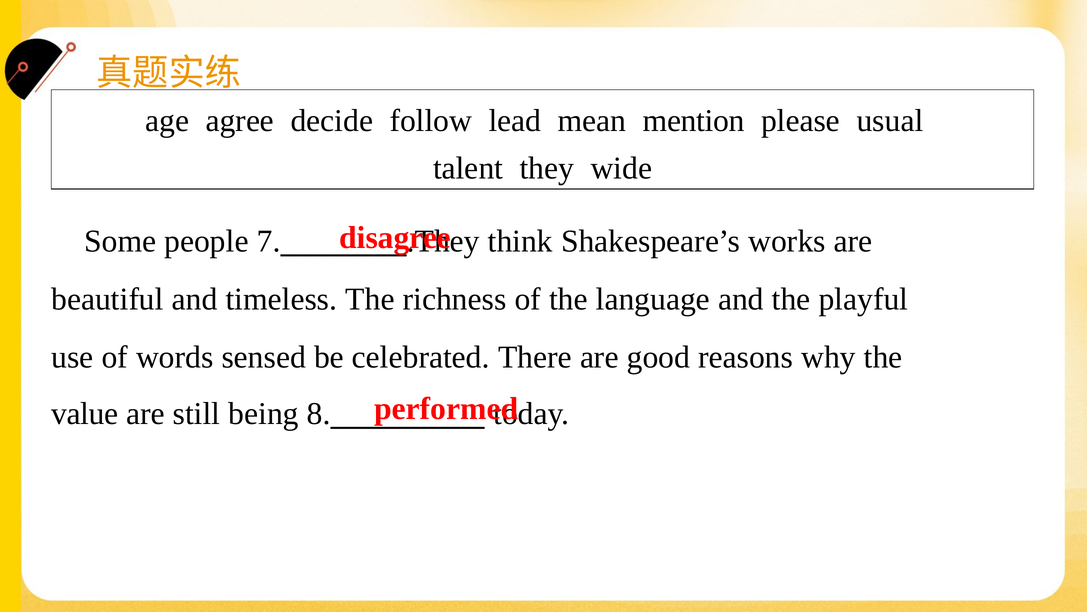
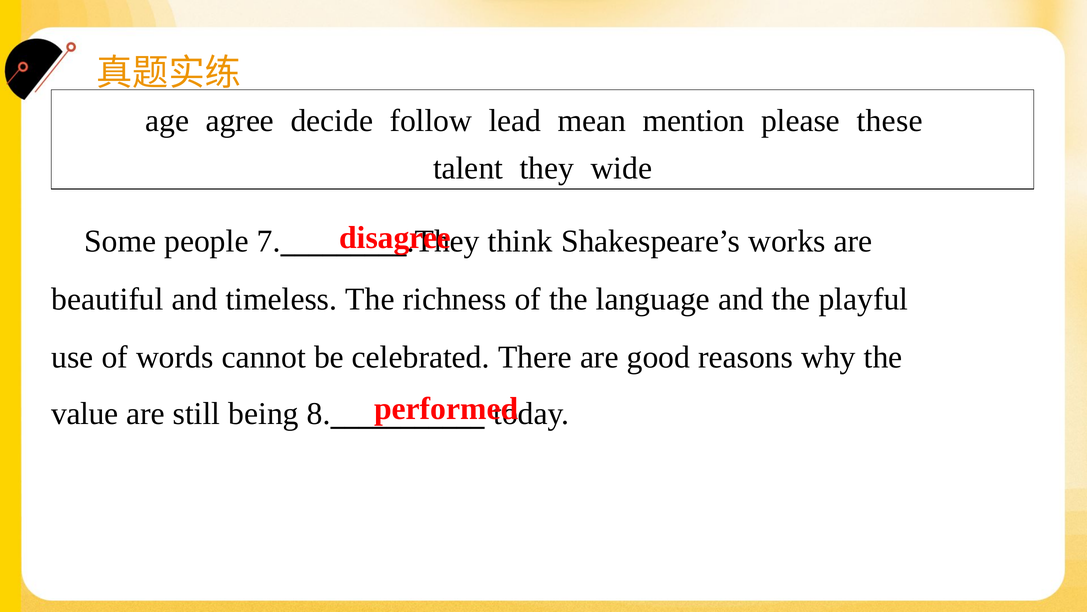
usual: usual -> these (890, 121)
sensed: sensed -> cannot (264, 357)
